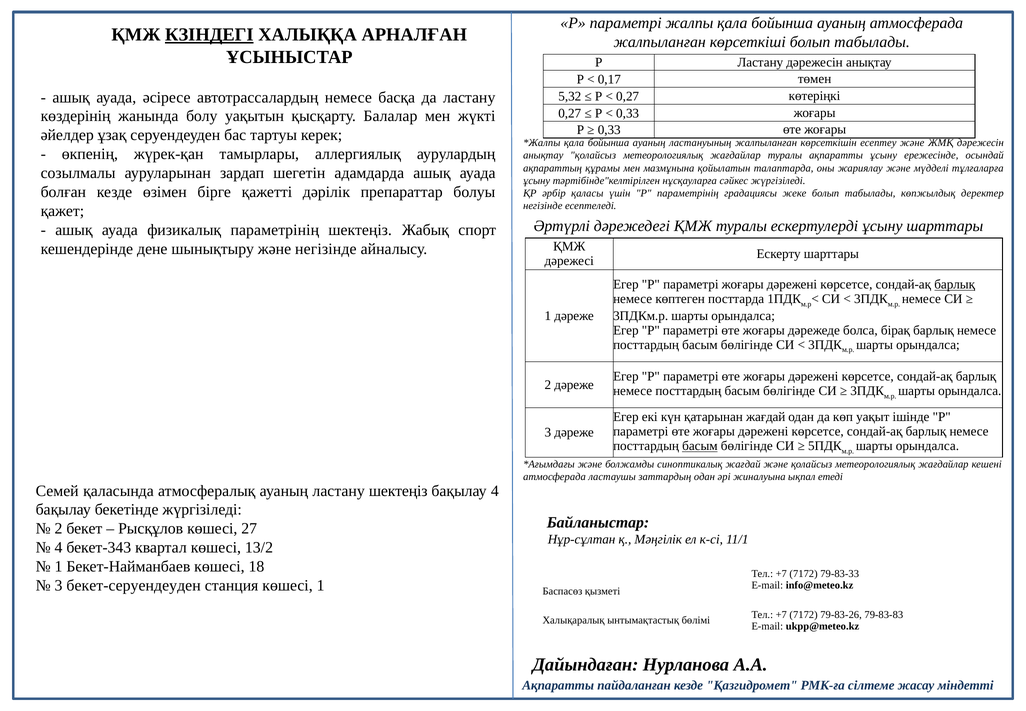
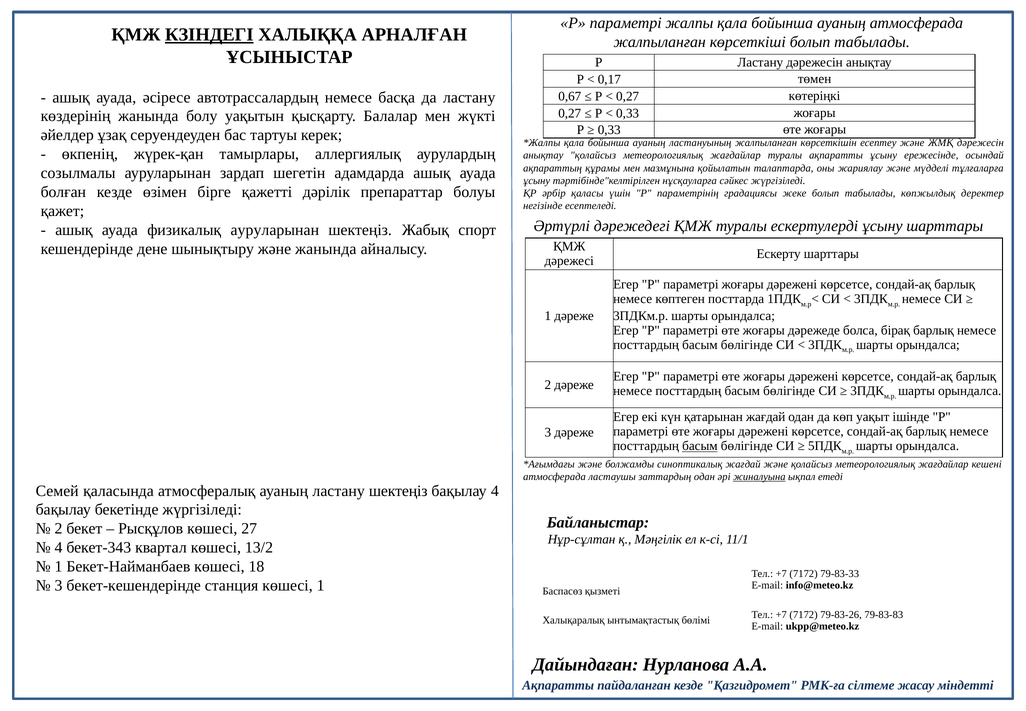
5,32: 5,32 -> 0,67 (570, 96)
физикалық параметрінің: параметрінің -> ауруларынан (275, 230)
және негізінде: негізінде -> жанында (326, 249)
барлық underline: present -> none (955, 284)
жиналуына underline: none -> present (759, 476)
бекет-серуендеуден: бекет-серуендеуден -> бекет-кешендерінде (134, 585)
